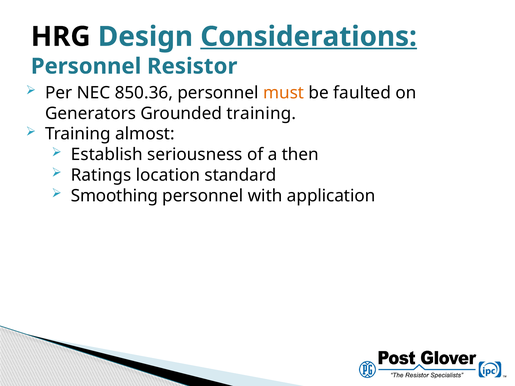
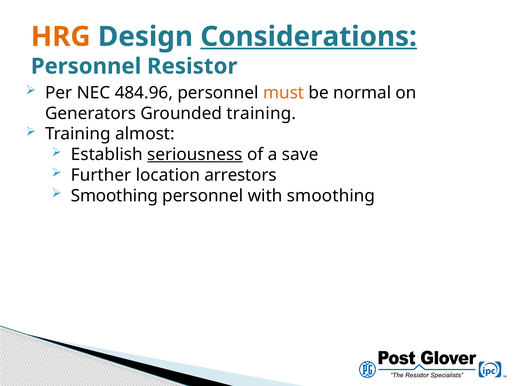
HRG colour: black -> orange (61, 37)
850.36: 850.36 -> 484.96 (144, 93)
faulted: faulted -> normal (362, 93)
seriousness underline: none -> present (195, 155)
then: then -> save (300, 155)
Ratings: Ratings -> Further (101, 175)
standard: standard -> arrestors (241, 175)
with application: application -> smoothing (331, 196)
